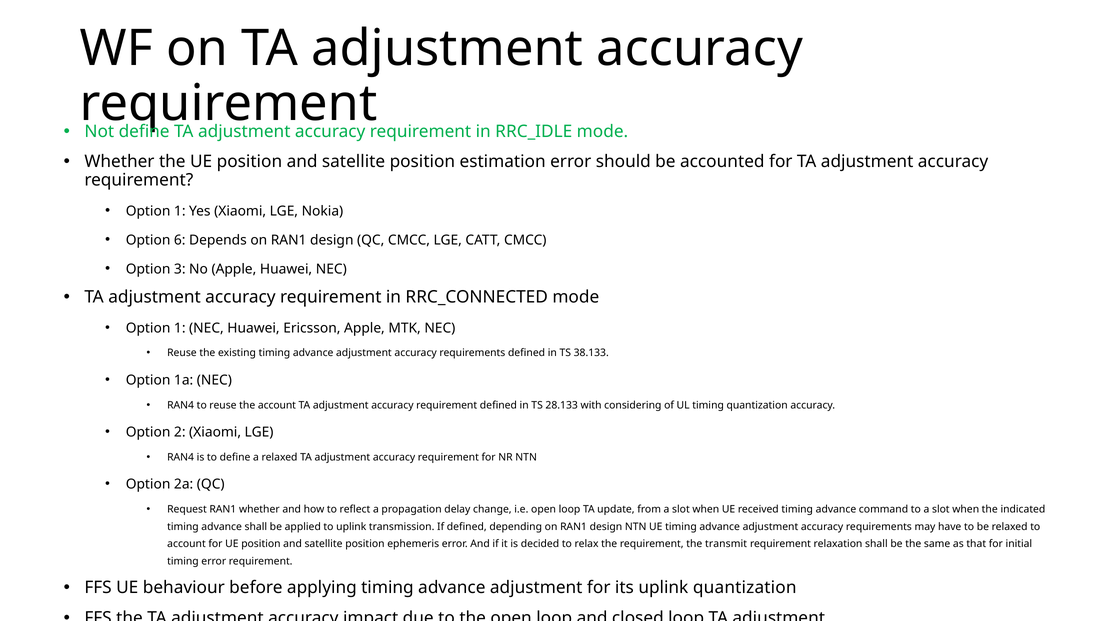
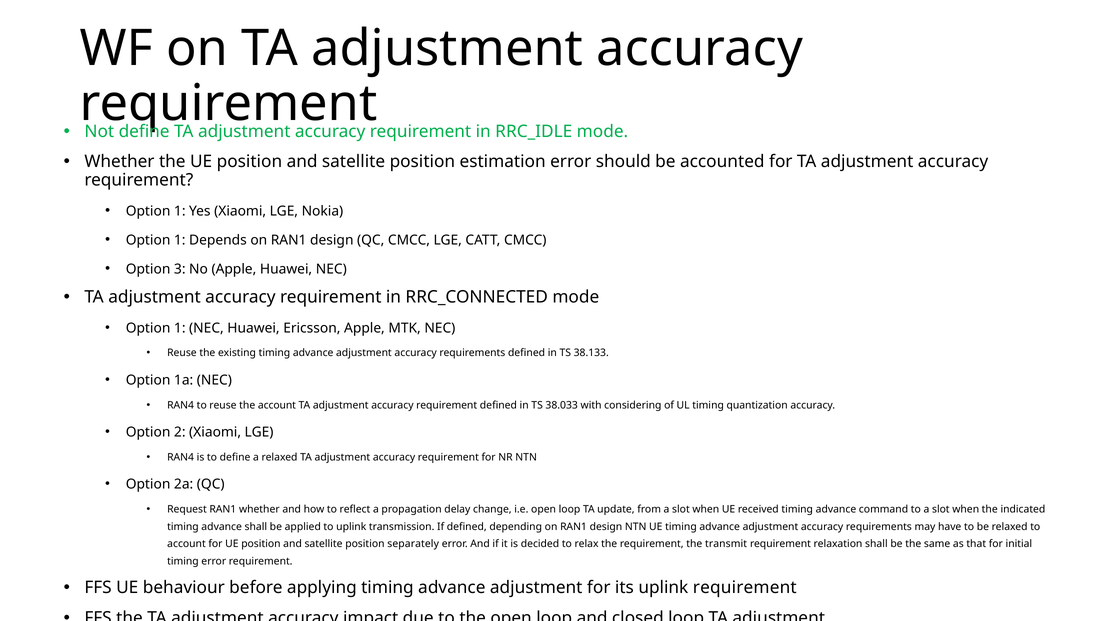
6: 6 -> 1 (180, 240)
28.133: 28.133 -> 38.033 (562, 405)
ephemeris: ephemeris -> separately (413, 544)
uplink quantization: quantization -> requirement (745, 588)
